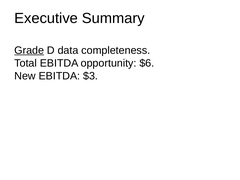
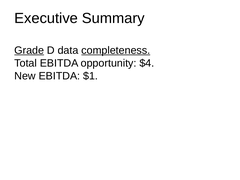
completeness underline: none -> present (116, 50)
$6: $6 -> $4 (147, 63)
$3: $3 -> $1 (91, 76)
